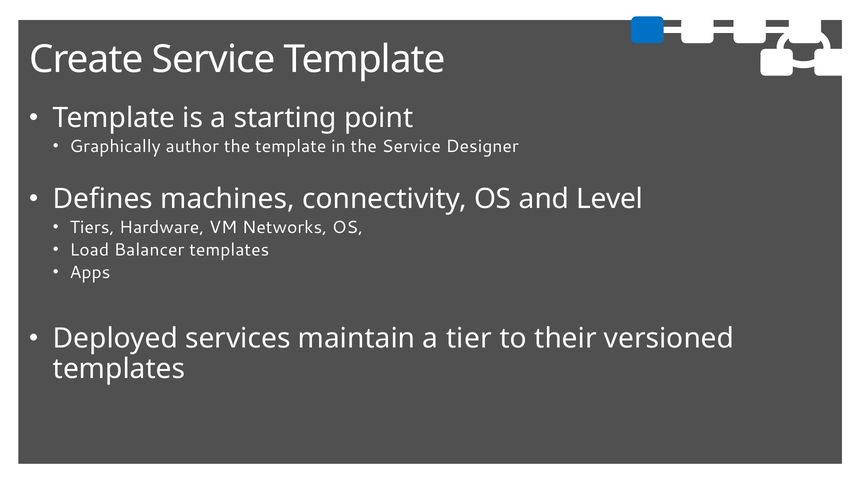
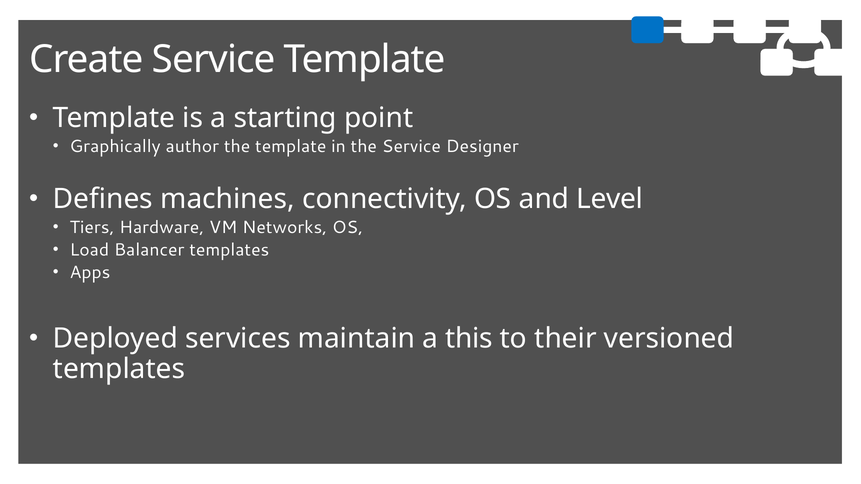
tier: tier -> this (469, 339)
